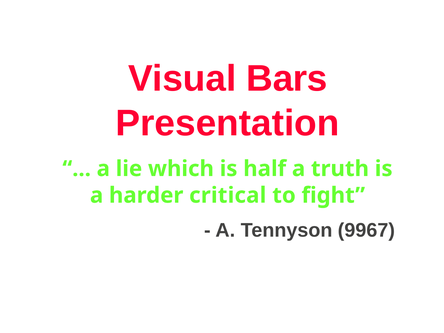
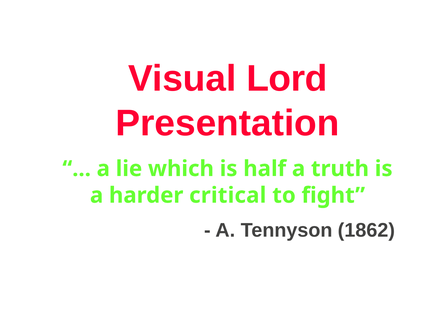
Bars: Bars -> Lord (287, 79)
9967: 9967 -> 1862 (366, 230)
